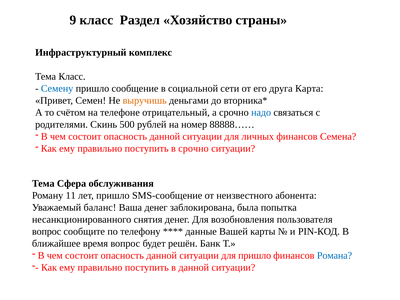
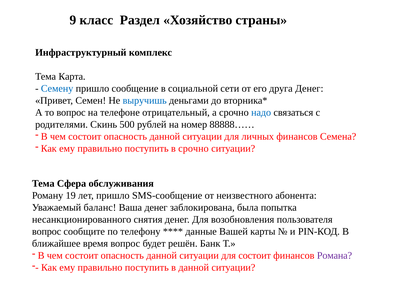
Тема Класс: Класс -> Карта (72, 76)
друга Карта: Карта -> Денег (309, 88)
выручишь colour: orange -> blue (145, 100)
то счётом: счётом -> вопрос (71, 112)
11: 11 -> 19 (71, 196)
для пришло: пришло -> состоит (255, 256)
Романа colour: blue -> purple (334, 256)
